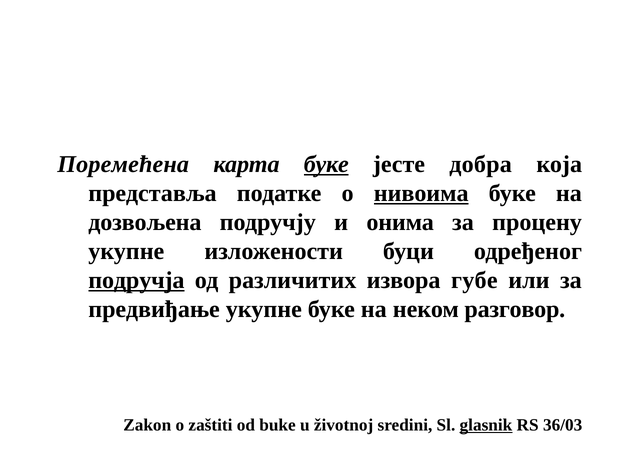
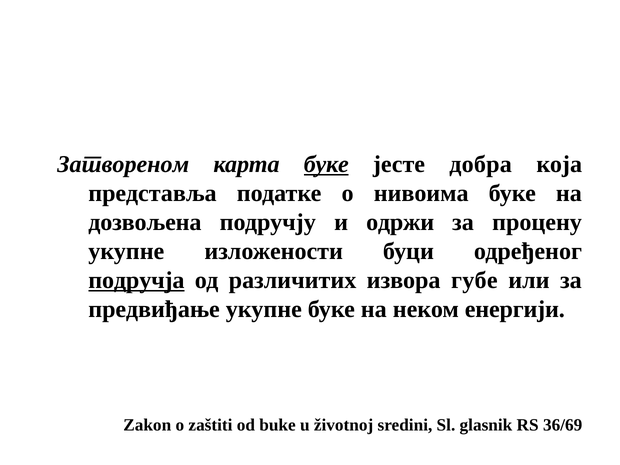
Поремећена: Поремећена -> Затвореном (123, 164)
нивоима underline: present -> none (421, 193)
онима: онима -> одржи (400, 222)
разговор: разговор -> енергији (515, 309)
glasnik underline: present -> none (486, 425)
36/03: 36/03 -> 36/69 (563, 425)
